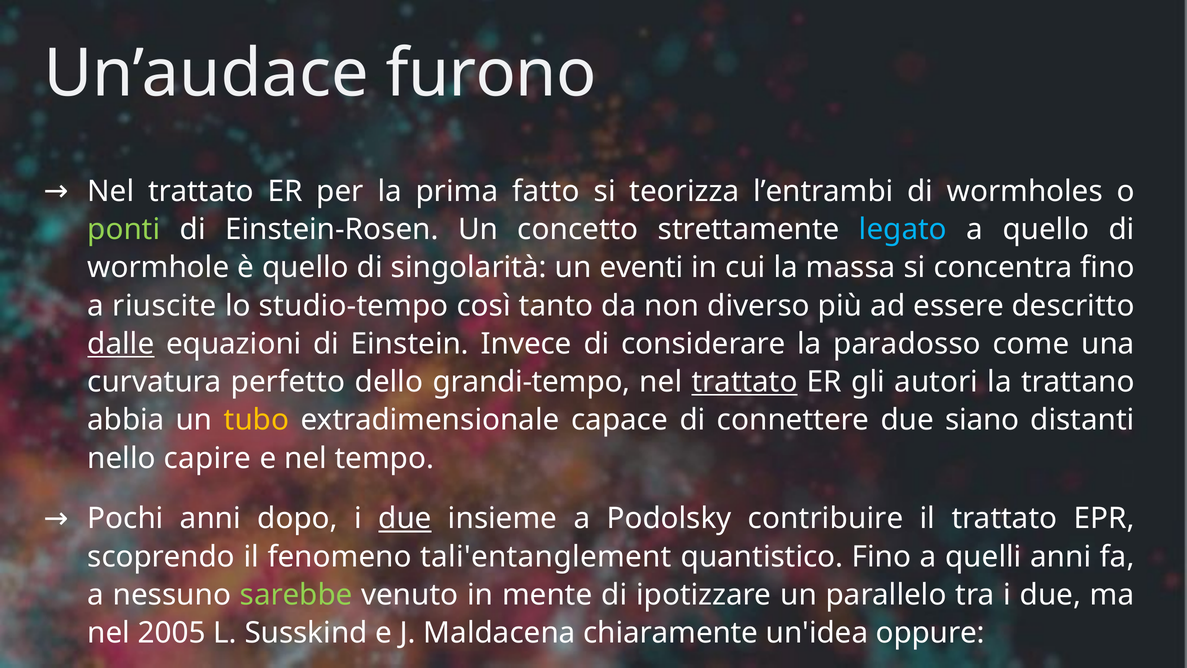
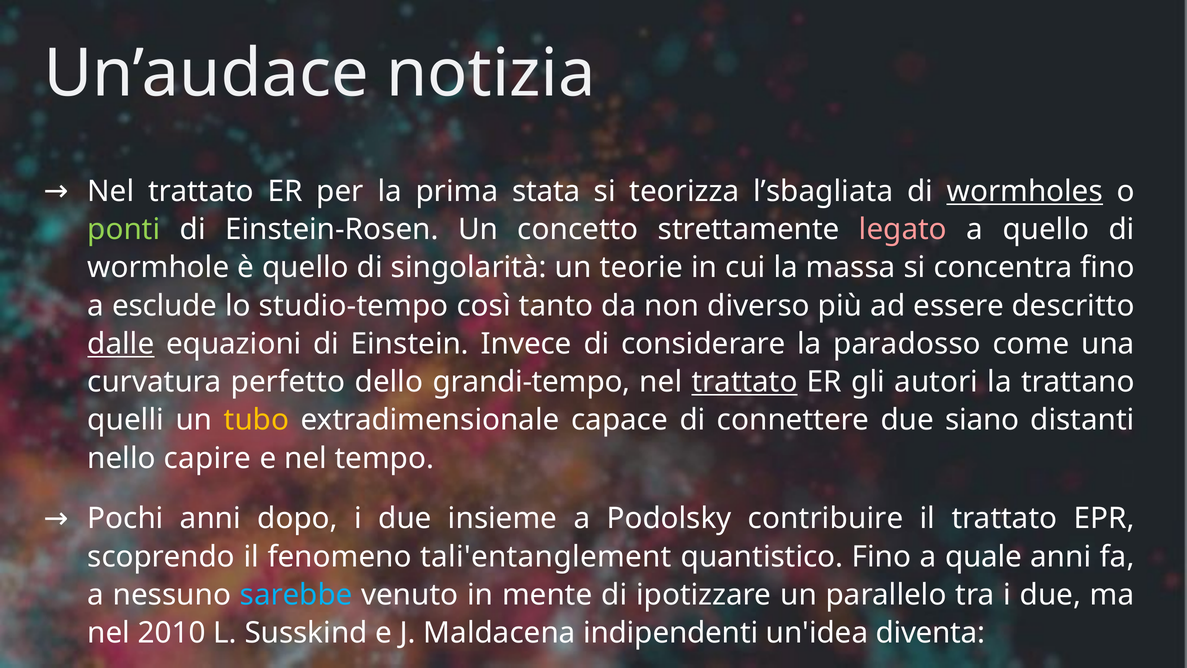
furono: furono -> notizia (491, 74)
fatto: fatto -> stata (546, 191)
l’entrambi: l’entrambi -> l’sbagliata (823, 191)
wormholes underline: none -> present (1025, 191)
legato colour: light blue -> pink (903, 229)
eventi: eventi -> teorie (641, 268)
riuscite: riuscite -> esclude (165, 306)
abbia: abbia -> quelli (126, 420)
due underline: present -> none (405, 518)
quelli: quelli -> quale (983, 556)
sarebbe colour: light green -> light blue (296, 595)
2005: 2005 -> 2010 (172, 633)
chiaramente: chiaramente -> indipendenti (671, 633)
oppure: oppure -> diventa (930, 633)
